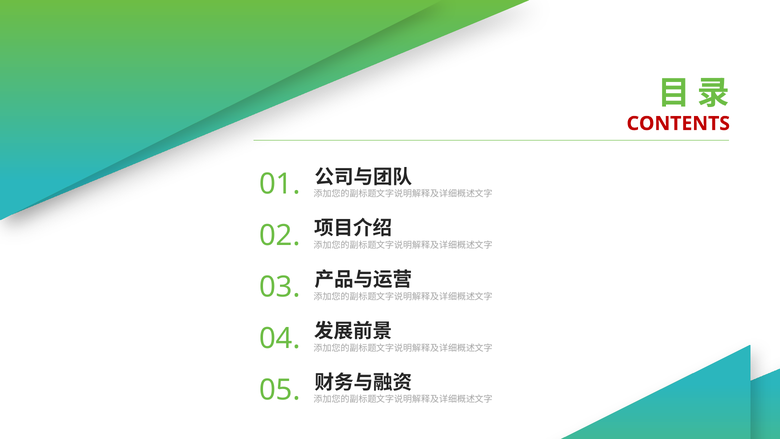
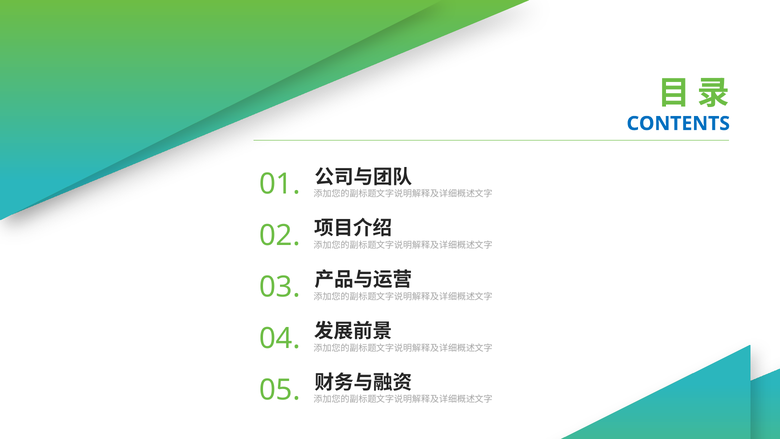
CONTENTS colour: red -> blue (678, 124)
